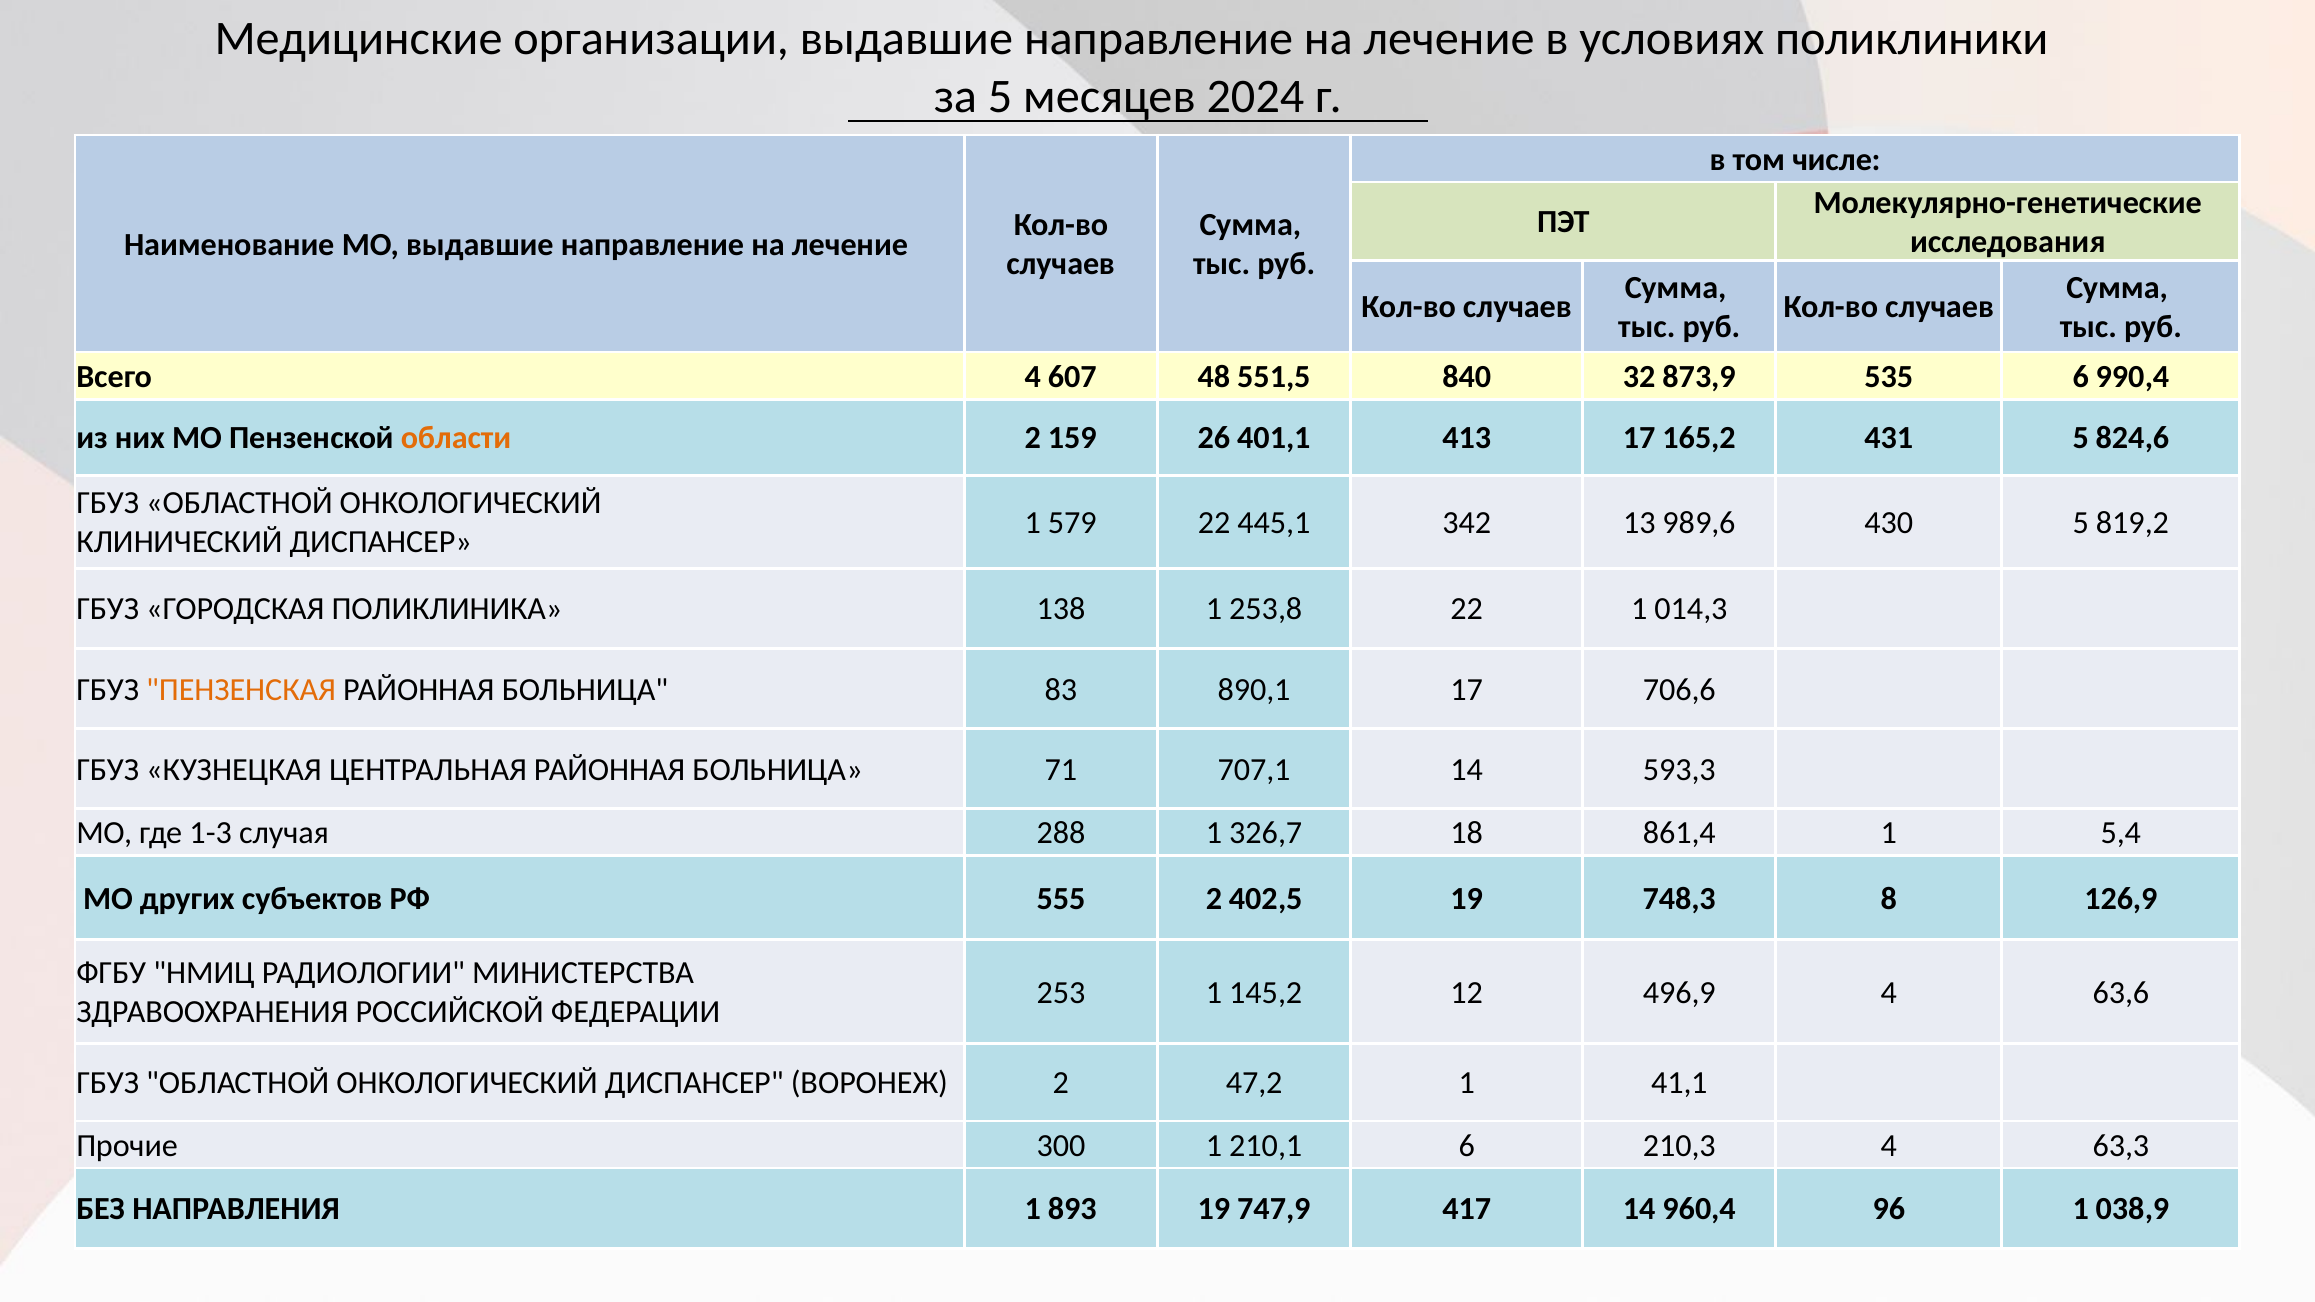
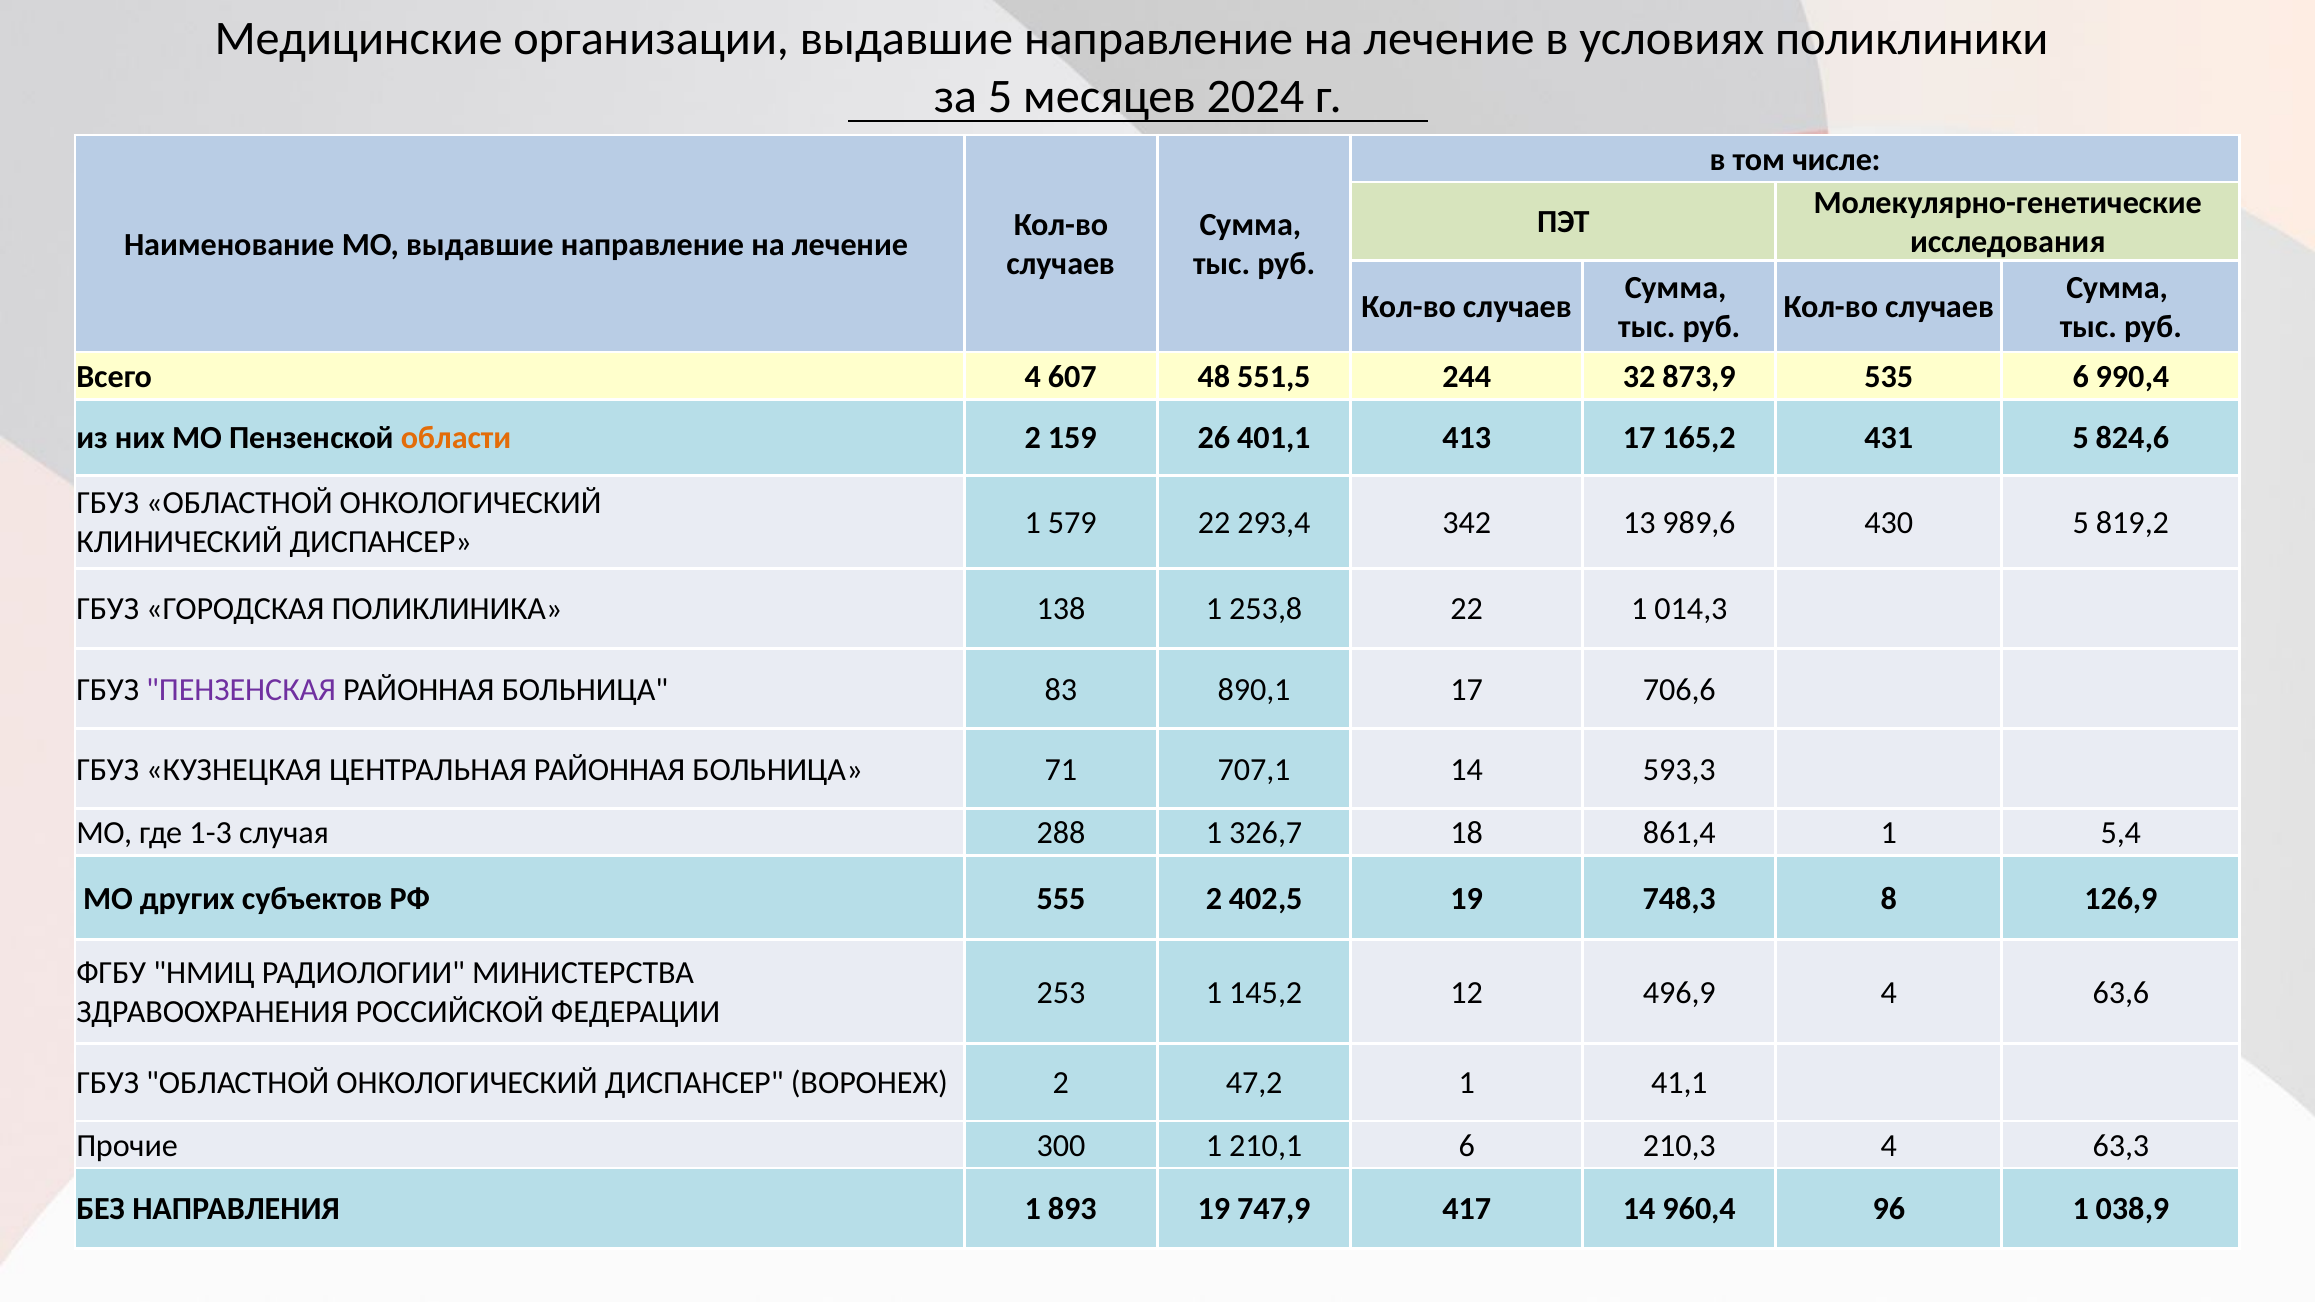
840: 840 -> 244 (1467, 377)
445,1: 445,1 -> 293,4 (1274, 523)
ПЕНЗЕНСКАЯ colour: orange -> purple (241, 690)
